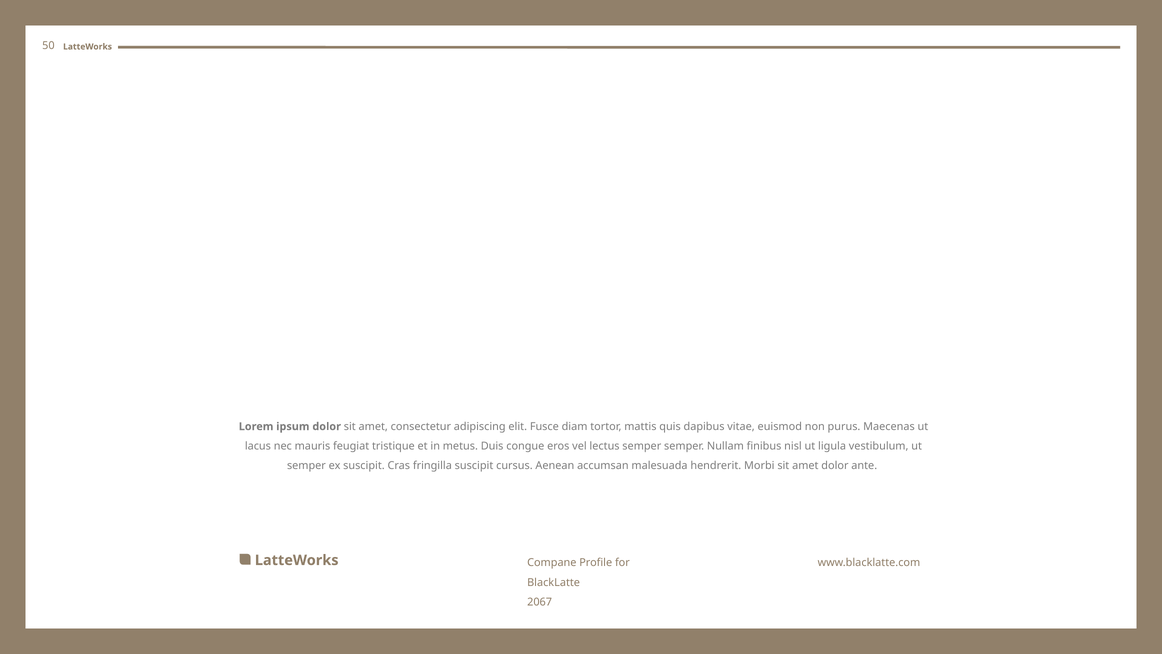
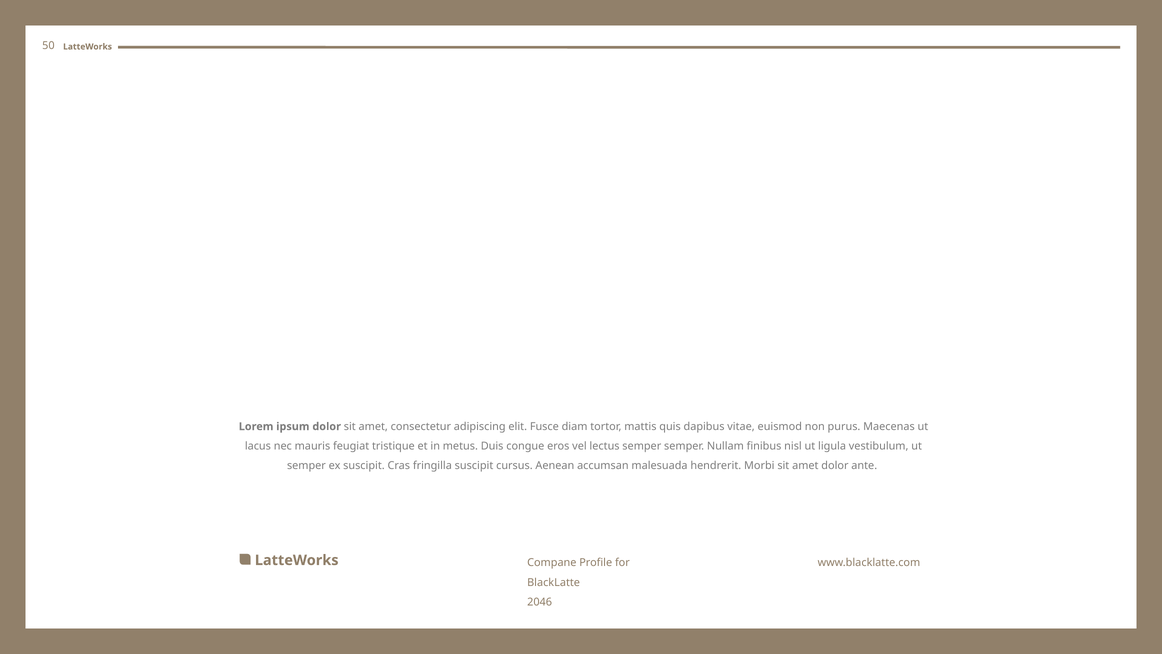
2067: 2067 -> 2046 (540, 602)
